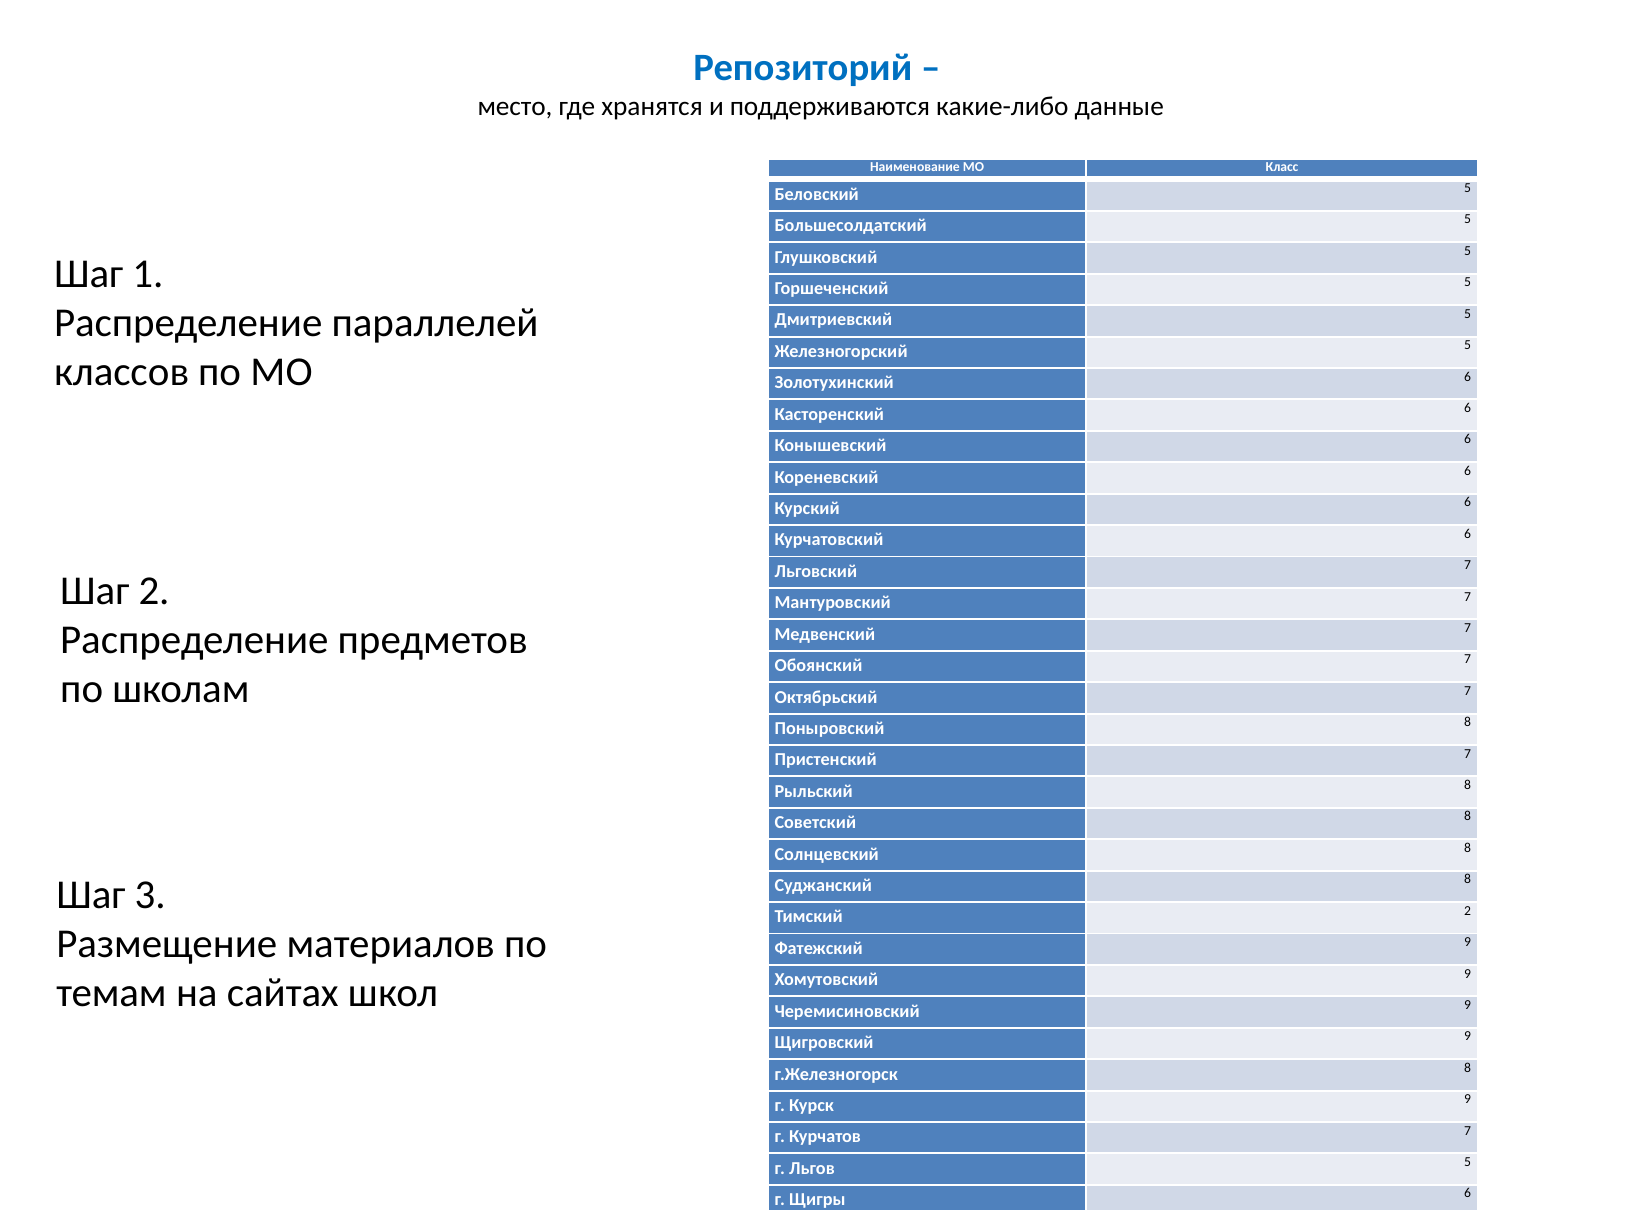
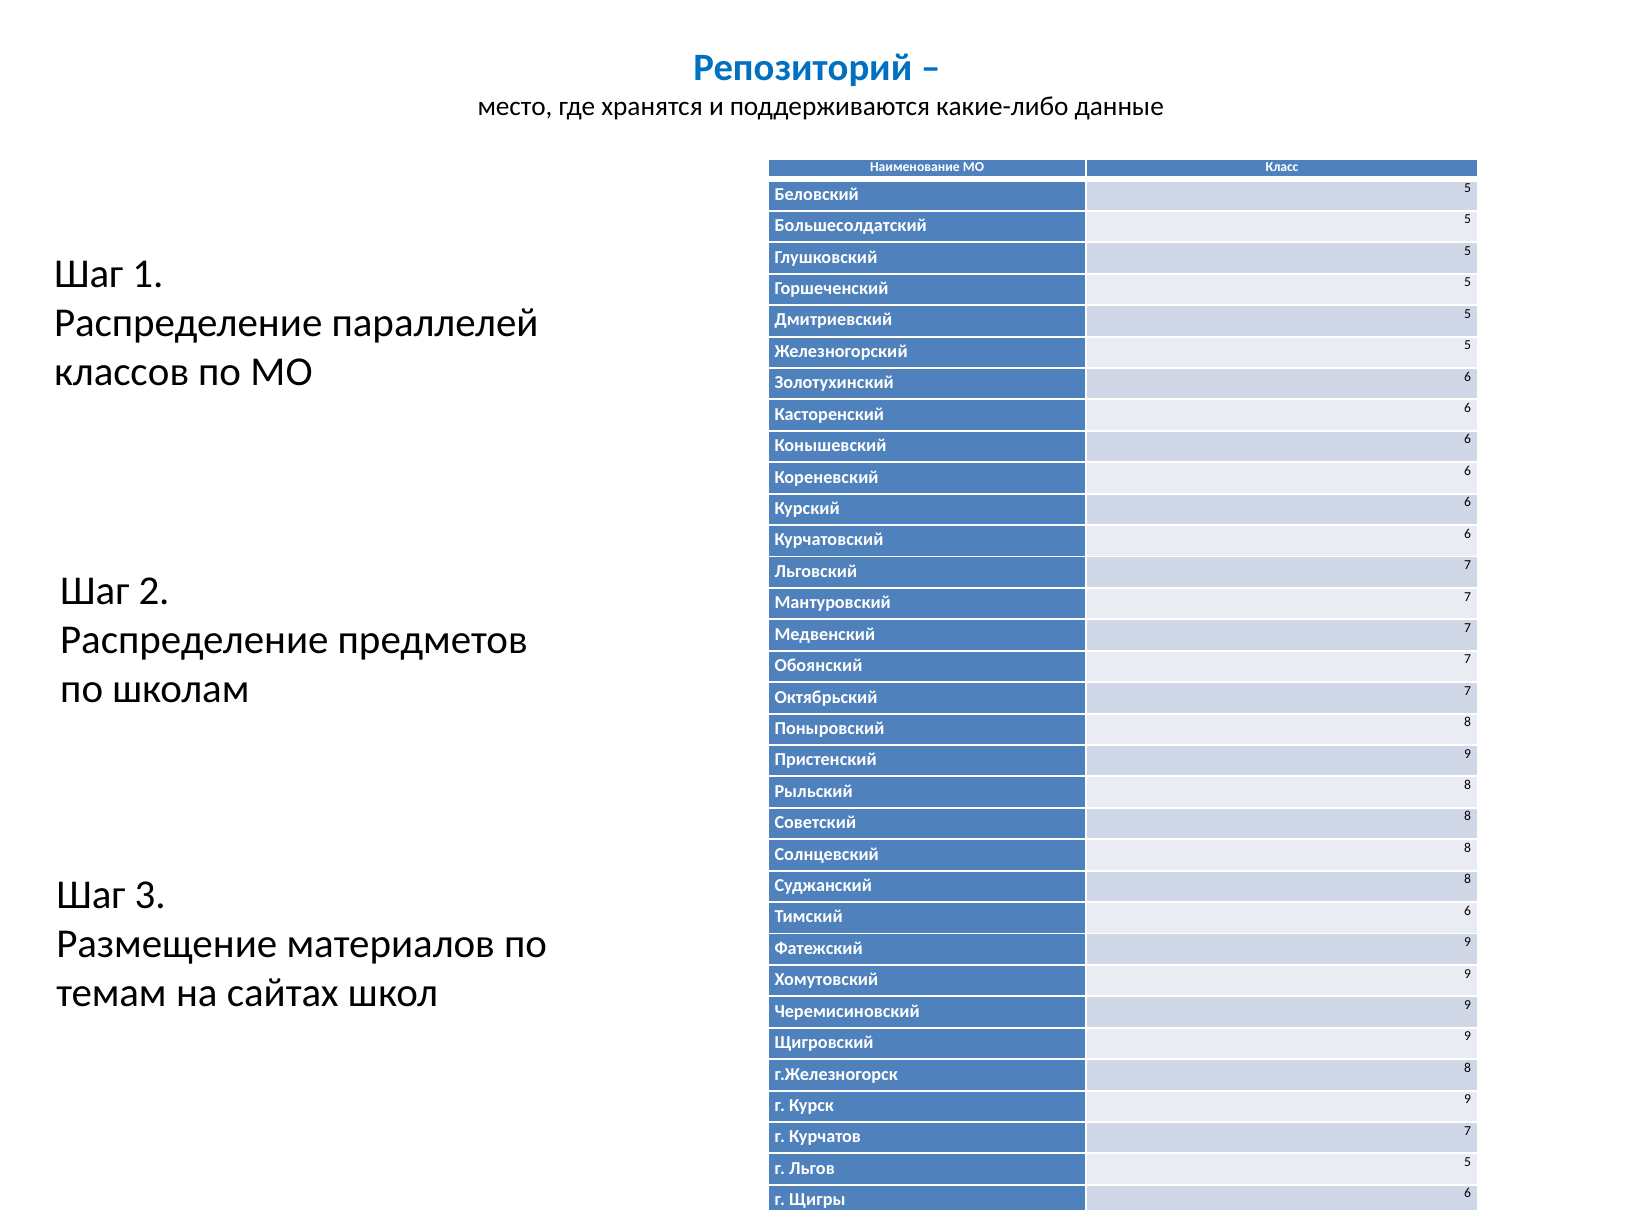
Пристенский 7: 7 -> 9 (1468, 754)
Тимский 2: 2 -> 6 (1468, 911)
